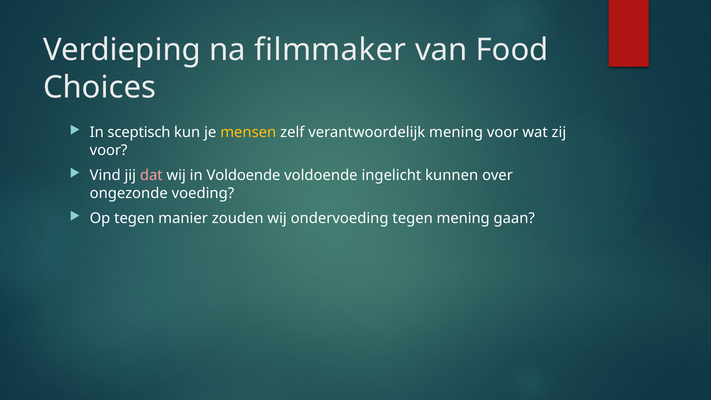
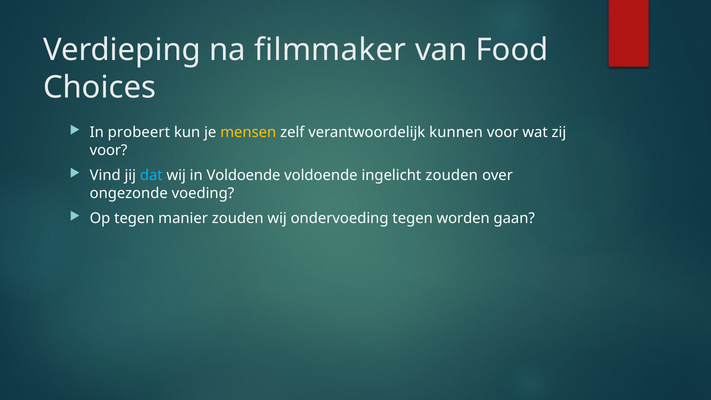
sceptisch: sceptisch -> probeert (139, 132)
verantwoordelijk mening: mening -> kunnen (456, 132)
dat colour: pink -> light blue (151, 175)
ingelicht kunnen: kunnen -> zouden (452, 175)
tegen mening: mening -> worden (463, 218)
